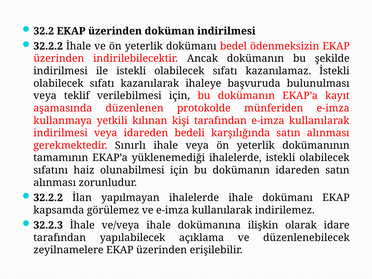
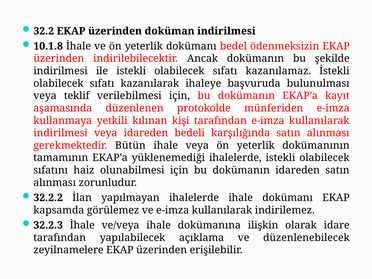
32.2.2: 32.2.2 -> 10.1.8 (48, 46)
Sınırlı: Sınırlı -> Bütün (130, 145)
